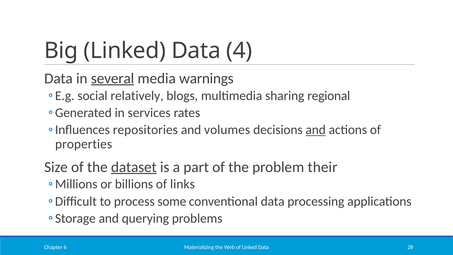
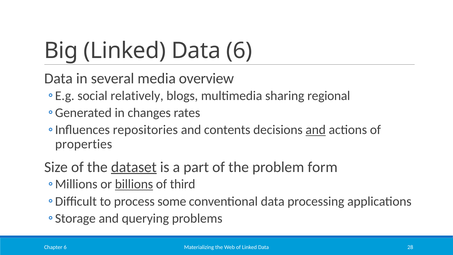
Data 4: 4 -> 6 (239, 51)
several underline: present -> none (113, 78)
warnings: warnings -> overview (206, 78)
services: services -> changes (149, 113)
volumes: volumes -> contents (227, 130)
their: their -> form (323, 167)
billions underline: none -> present (134, 184)
links: links -> third (183, 184)
